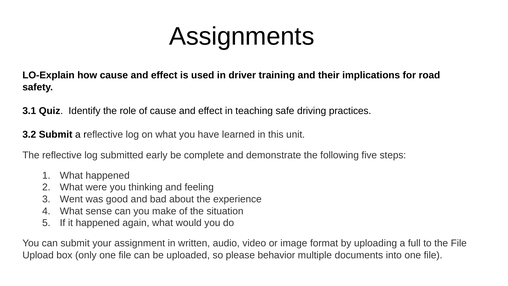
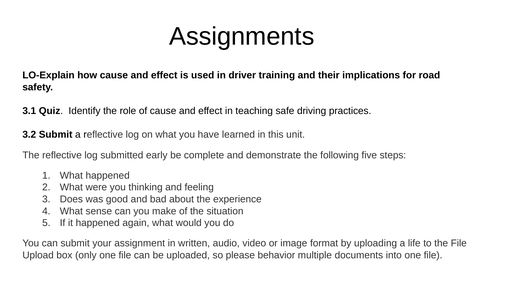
Went: Went -> Does (71, 199)
full: full -> life (414, 243)
